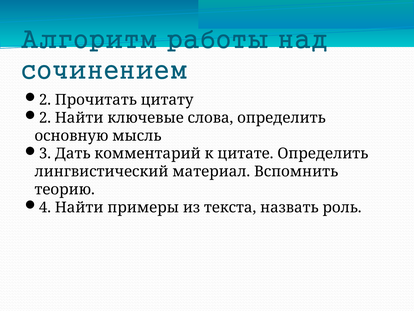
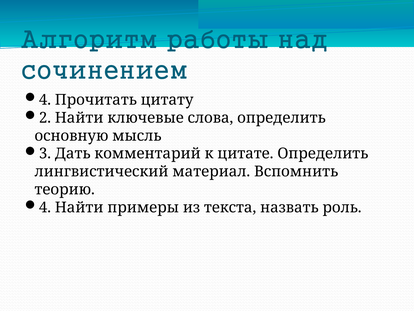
2: 2 -> 4 (45, 100)
